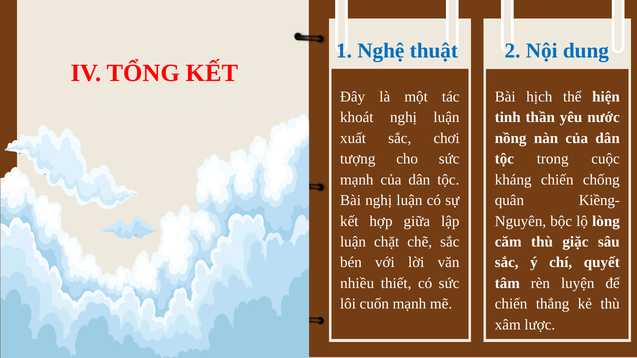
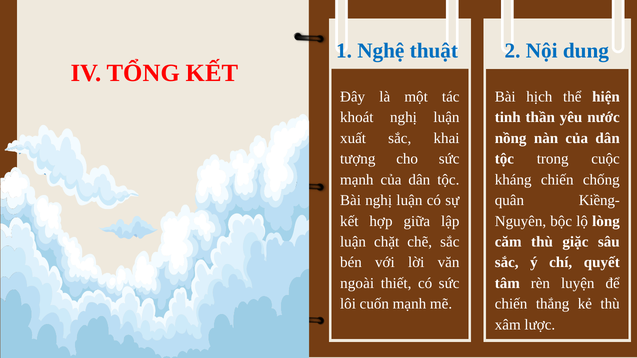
chơi: chơi -> khai (447, 138)
nhiều: nhiều -> ngoài (357, 284)
